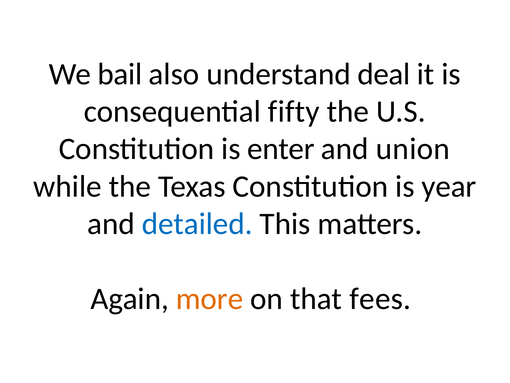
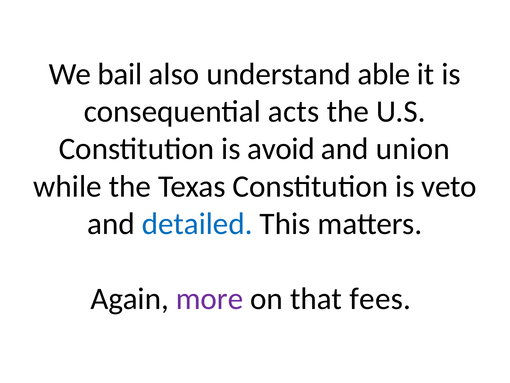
deal: deal -> able (384, 74)
fifty: fifty -> acts (294, 111)
enter: enter -> avoid (281, 149)
year: year -> veto (449, 186)
more colour: orange -> purple (210, 298)
